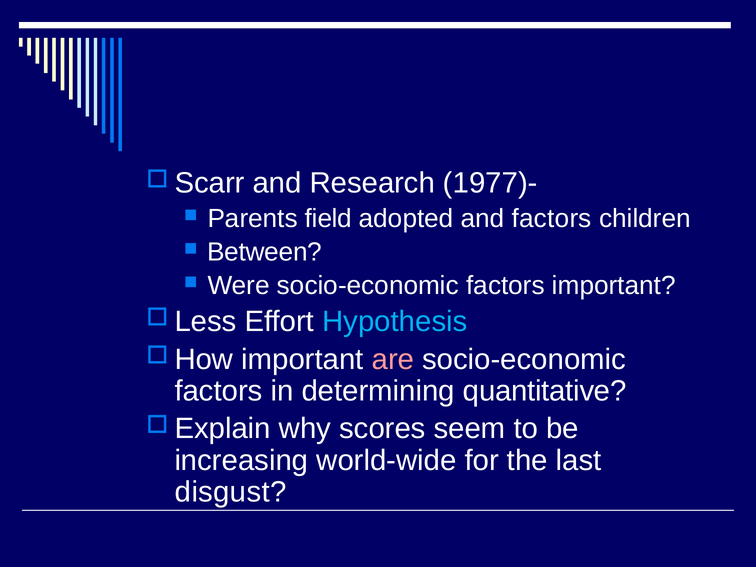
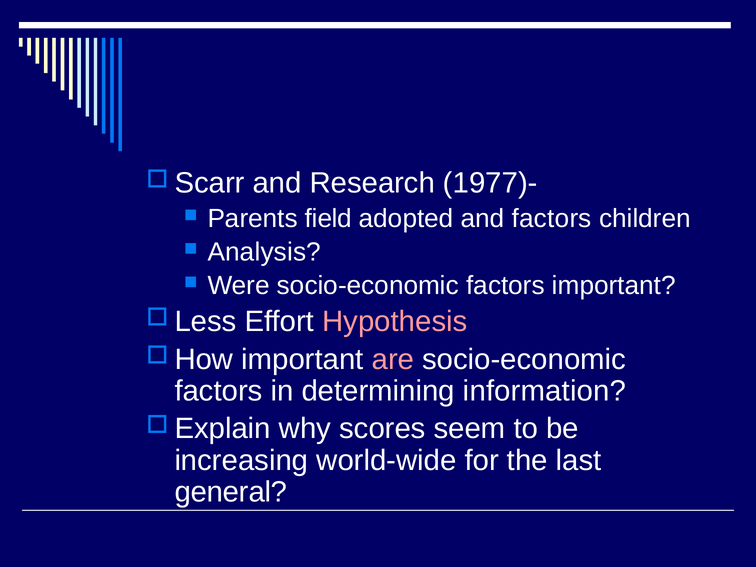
Between: Between -> Analysis (264, 252)
Hypothesis colour: light blue -> pink (395, 322)
quantitative: quantitative -> information (544, 391)
disgust: disgust -> general (231, 492)
